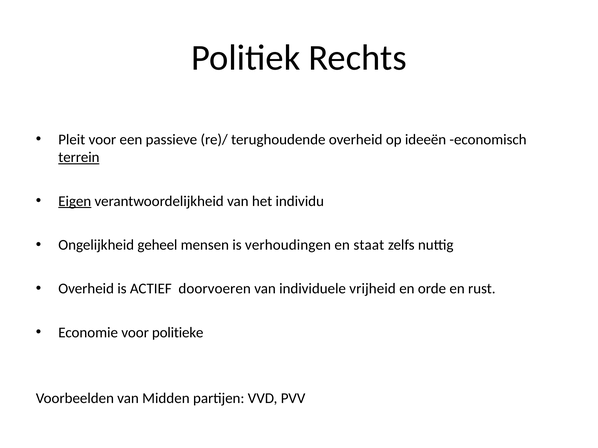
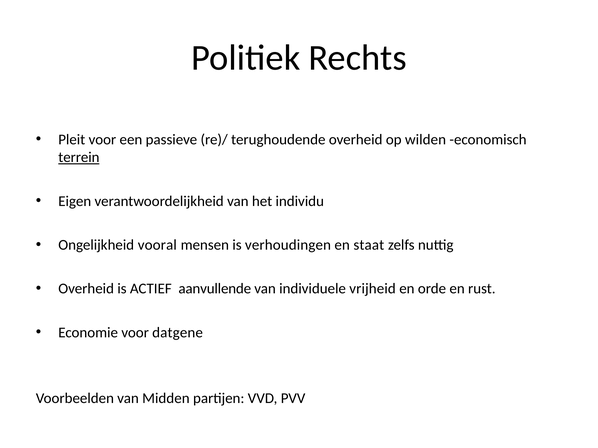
ideeën: ideeën -> wilden (425, 140)
Eigen underline: present -> none (75, 201)
geheel: geheel -> vooral (157, 245)
doorvoeren: doorvoeren -> aanvullende (215, 289)
politieke: politieke -> datgene (178, 333)
